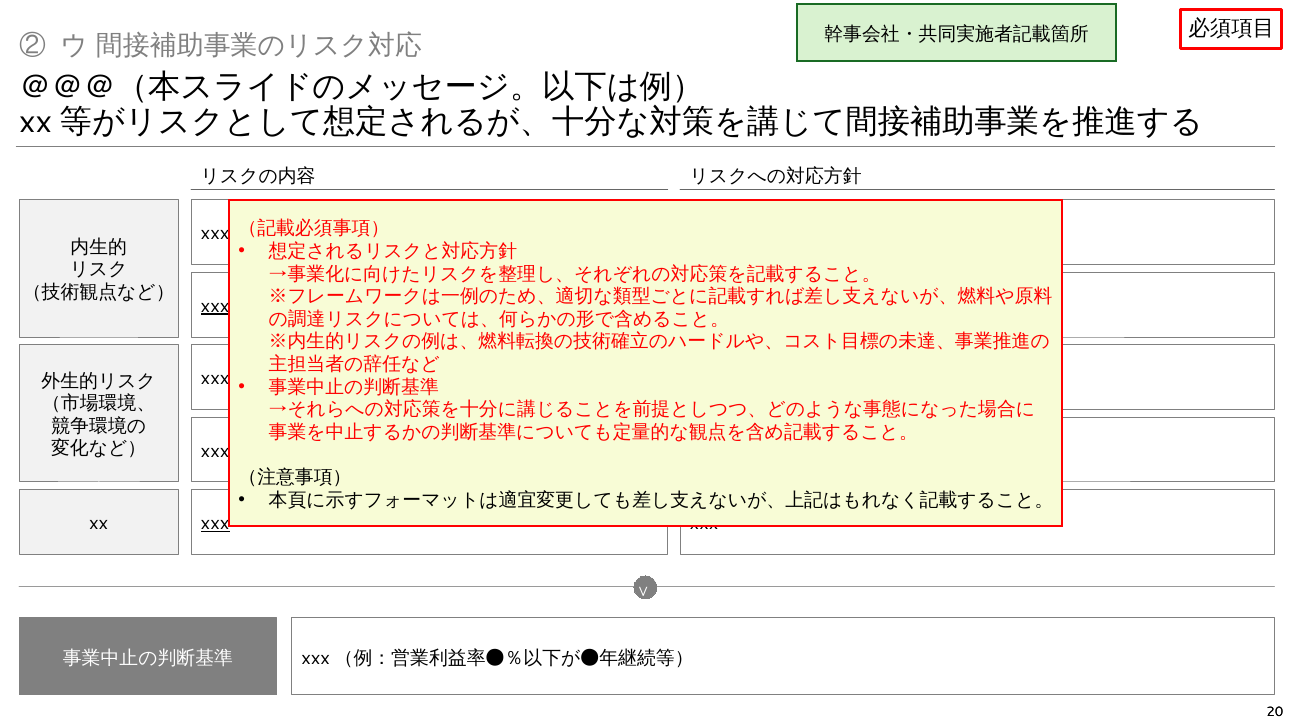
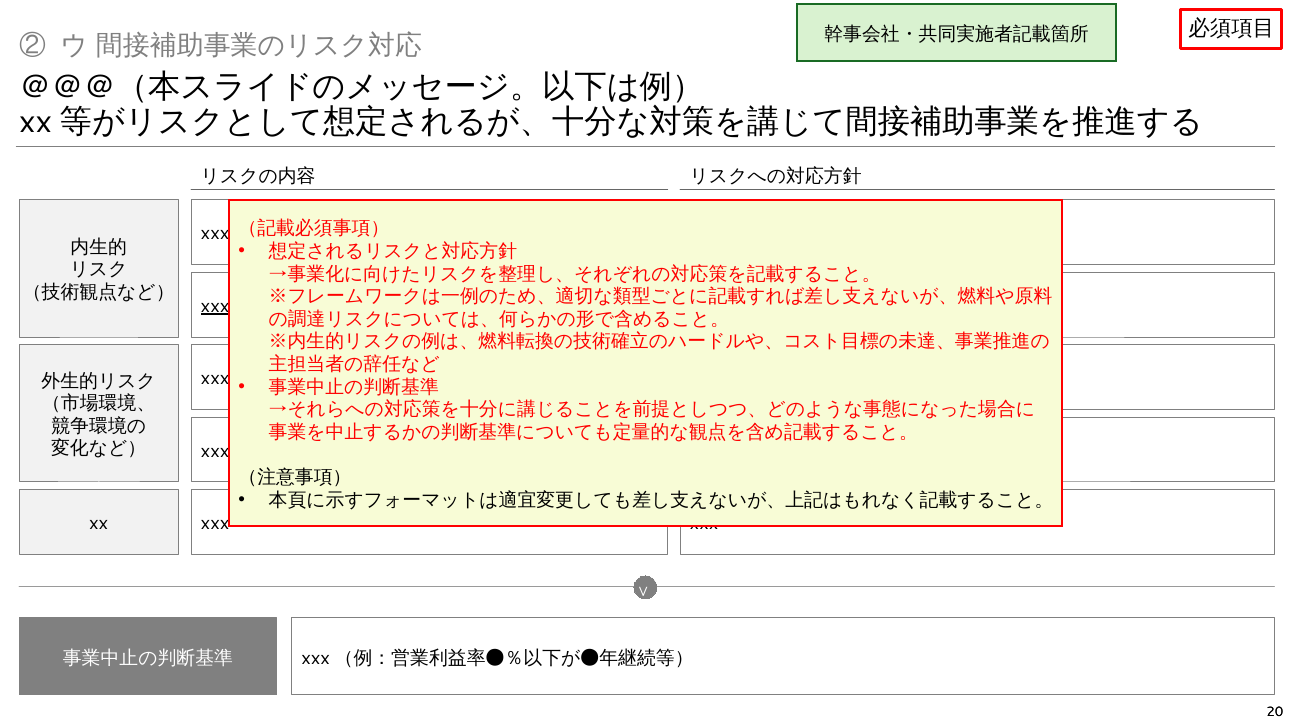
xxx underline: present -> none (215, 524)
